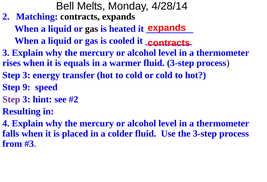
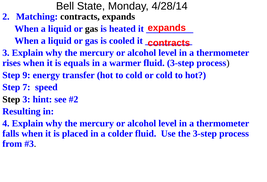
Melts: Melts -> State (91, 6)
3: 3 -> 9 (26, 75)
9: 9 -> 7 (26, 87)
Step colour: purple -> black (11, 99)
